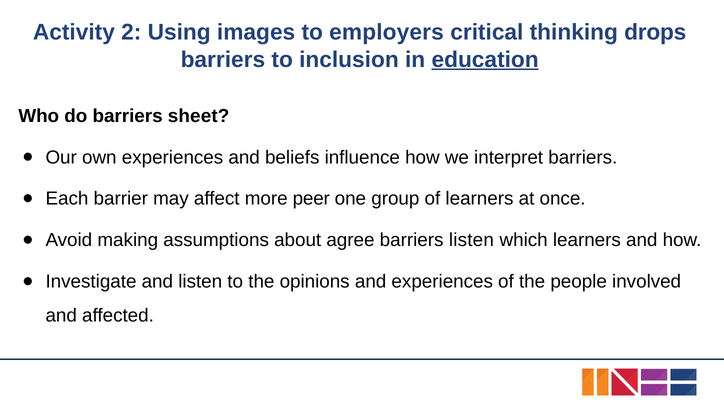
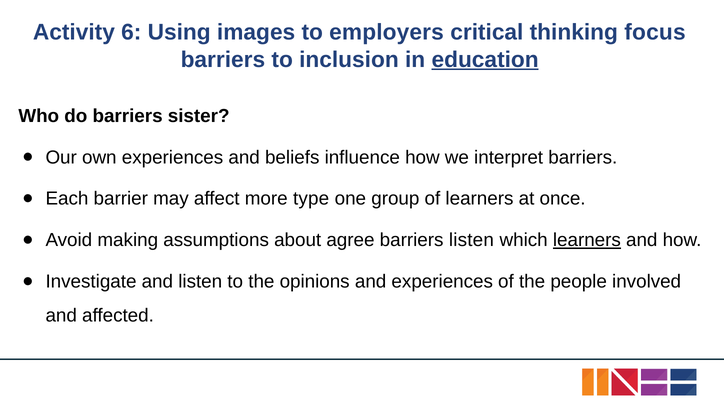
2: 2 -> 6 (131, 32)
drops: drops -> focus (655, 32)
sheet: sheet -> sister (199, 116)
peer: peer -> type (311, 199)
learners underline: none -> present (587, 240)
